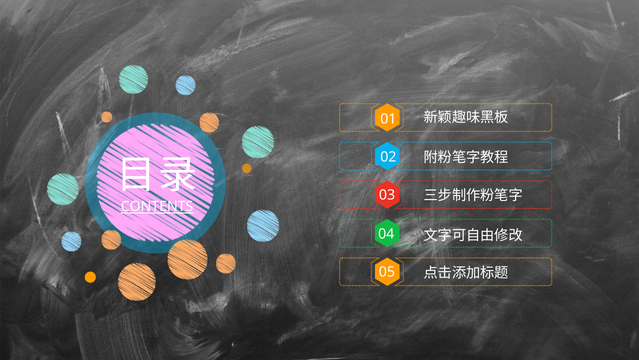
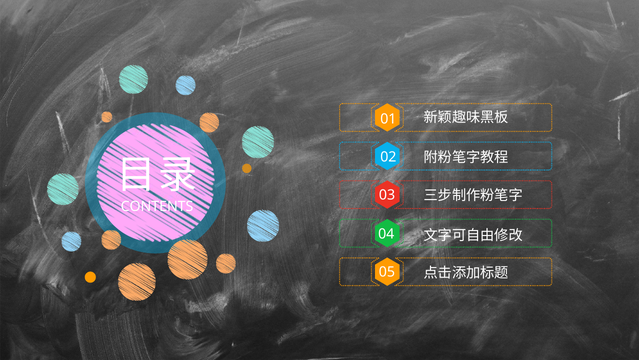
CONTENTS underline: present -> none (157, 206)
